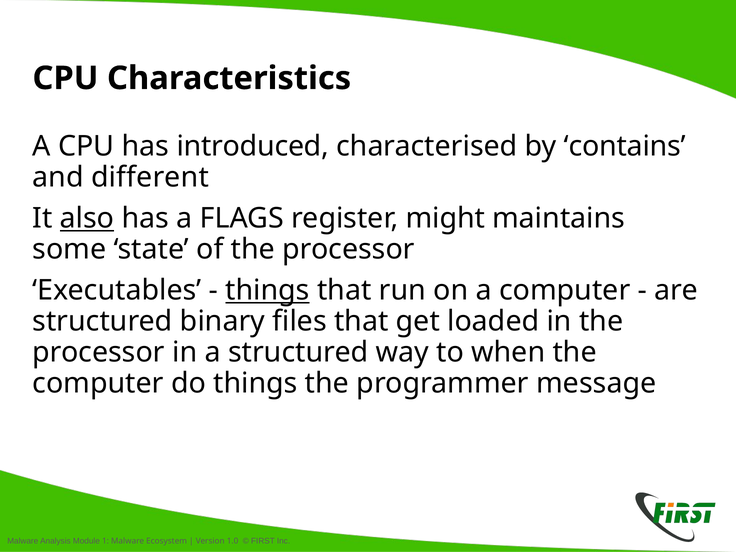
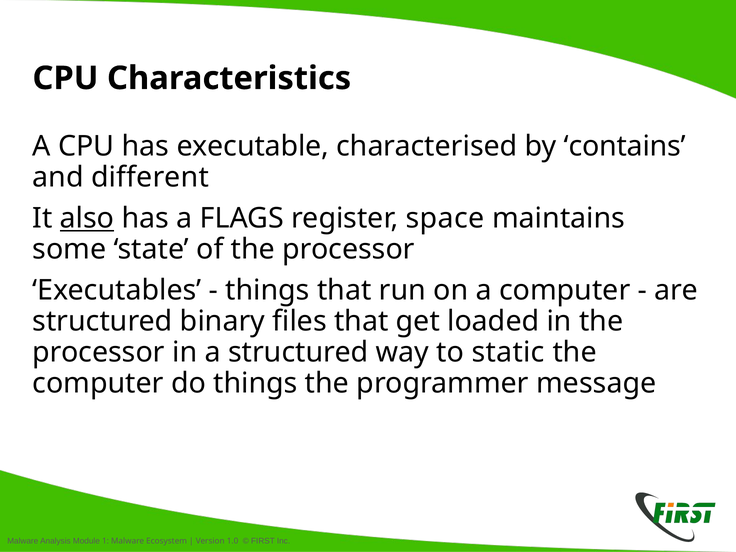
introduced: introduced -> executable (253, 146)
might: might -> space (445, 218)
things underline: present -> none (268, 290)
when: when -> static (508, 352)
